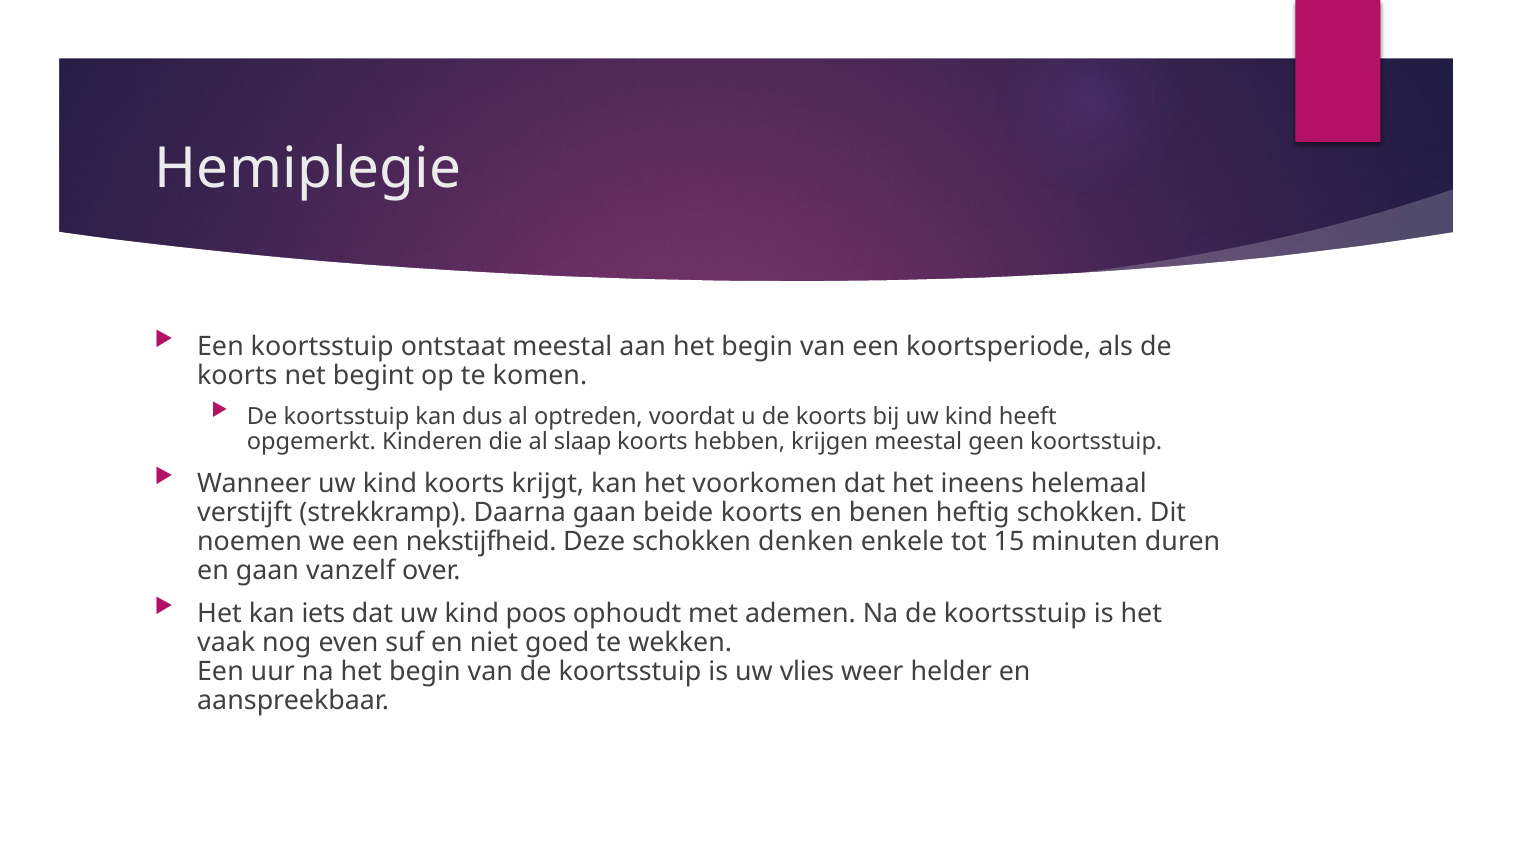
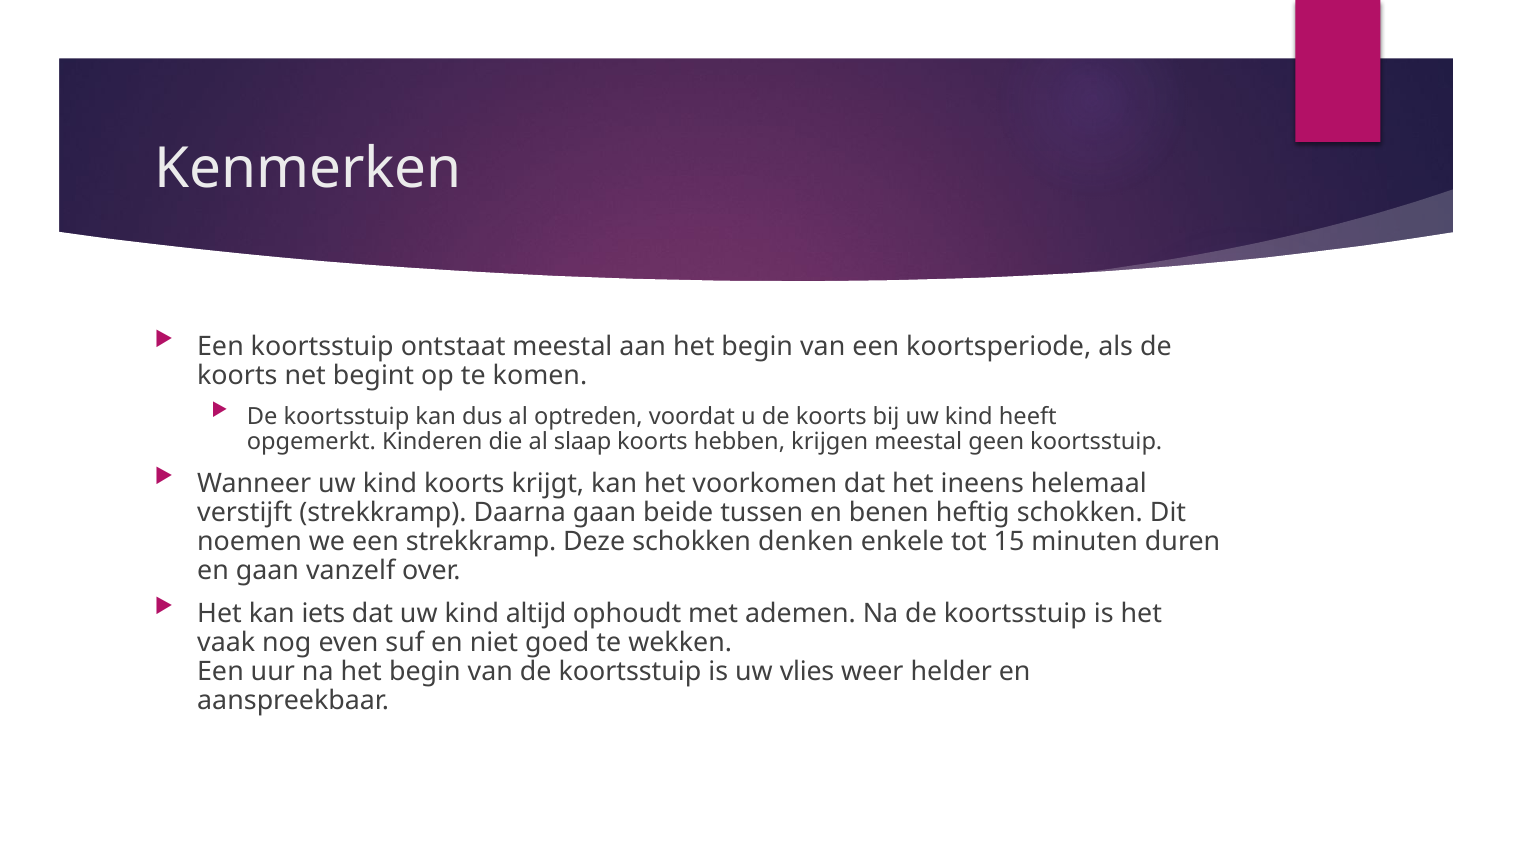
Hemiplegie: Hemiplegie -> Kenmerken (308, 169)
beide koorts: koorts -> tussen (762, 513)
een nekstijfheid: nekstijfheid -> strekkramp (481, 542)
poos: poos -> altijd (536, 614)
